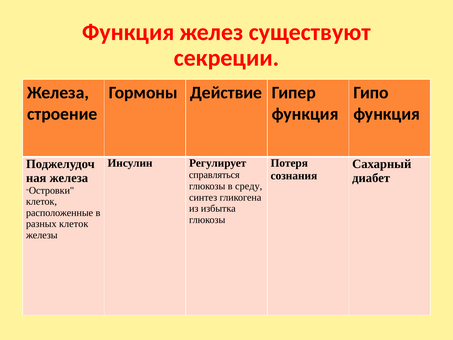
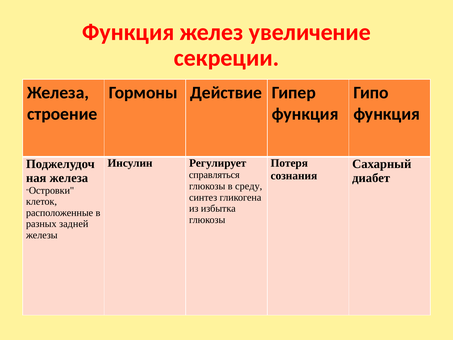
существуют: существуют -> увеличение (310, 32)
разных клеток: клеток -> задней (74, 224)
